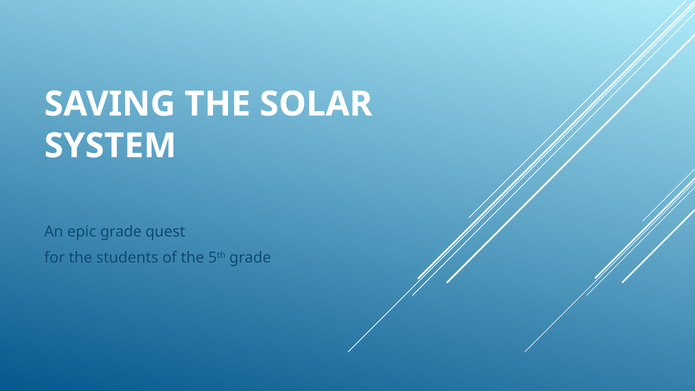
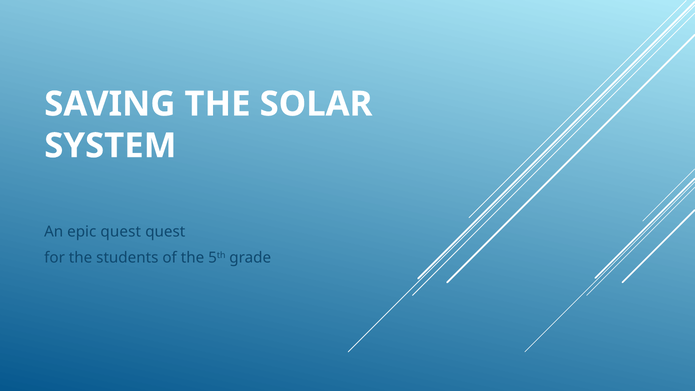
epic grade: grade -> quest (121, 232)
